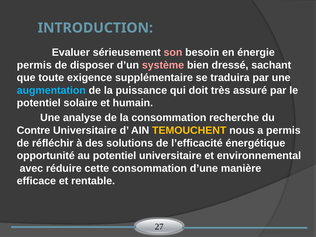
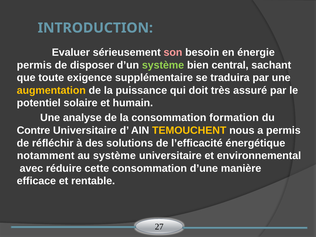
système colour: pink -> light green (163, 65)
dressé: dressé -> central (230, 65)
augmentation colour: light blue -> yellow (51, 90)
recherche: recherche -> formation (234, 118)
opportunité: opportunité -> notamment (46, 156)
au potentiel: potentiel -> système (114, 156)
